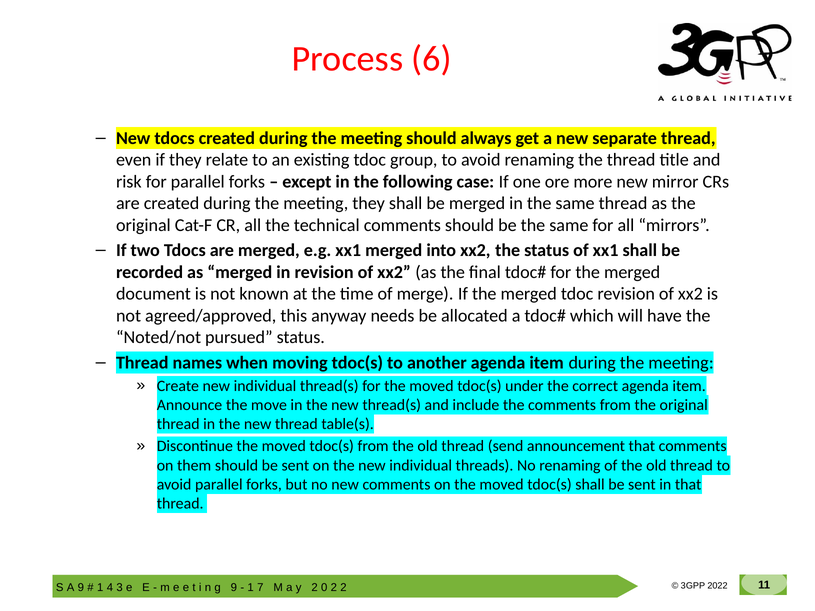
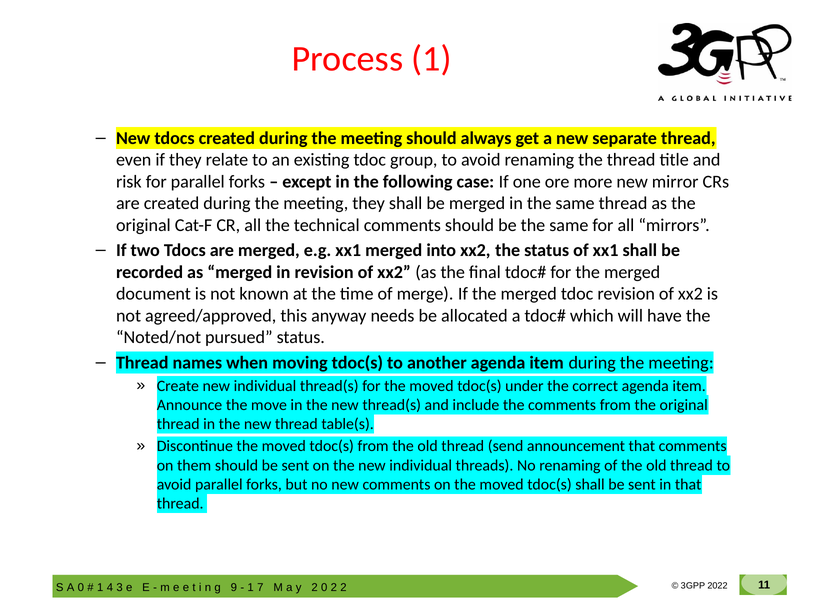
Process 6: 6 -> 1 (432, 59)
A 9: 9 -> 0 (81, 588)
